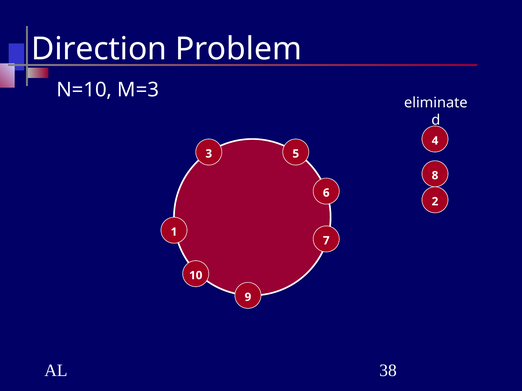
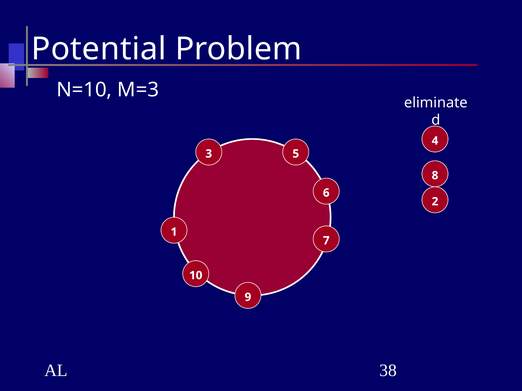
Direction: Direction -> Potential (99, 49)
